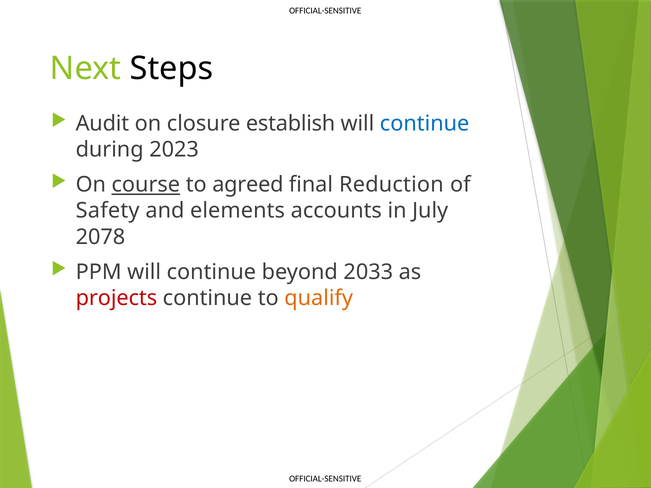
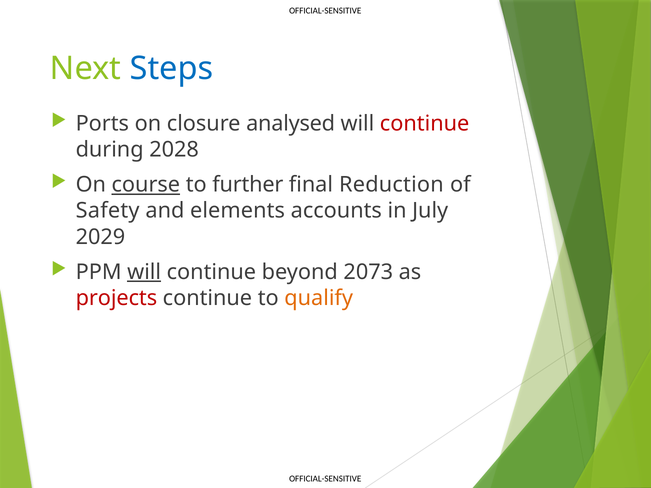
Steps colour: black -> blue (171, 68)
Audit: Audit -> Ports (102, 124)
establish: establish -> analysed (291, 124)
continue colour: blue -> red (425, 124)
2023: 2023 -> 2028 (174, 150)
agreed: agreed -> further (248, 185)
2078: 2078 -> 2029 (100, 237)
will underline: none -> present (144, 272)
2033: 2033 -> 2073 (368, 272)
